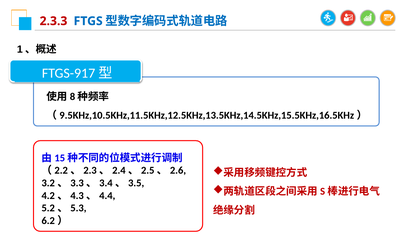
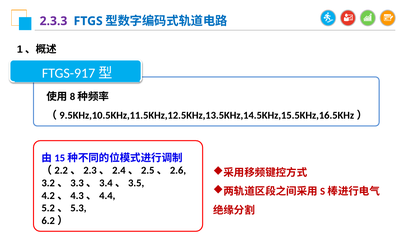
2.3.3 colour: red -> purple (53, 21)
